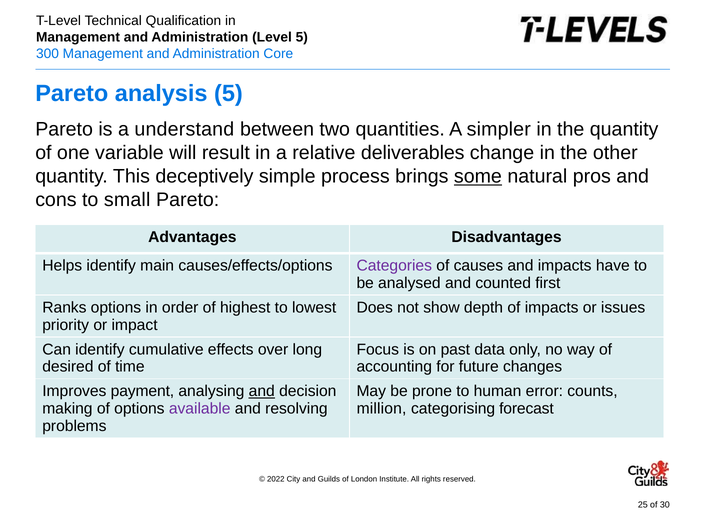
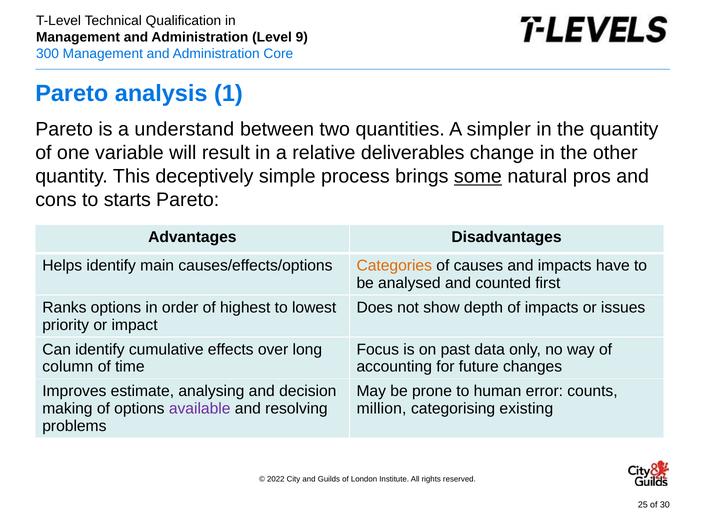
5: 5 -> 9 (302, 37)
analysis 5: 5 -> 1 (228, 93)
small: small -> starts (127, 200)
Categories colour: purple -> orange (394, 266)
desired: desired -> column (68, 367)
payment: payment -> estimate (142, 392)
and underline: present -> none (262, 392)
forecast: forecast -> existing (526, 409)
